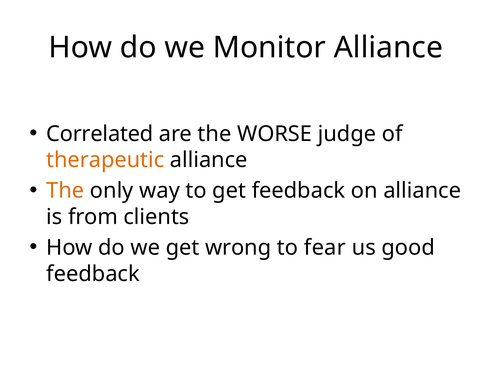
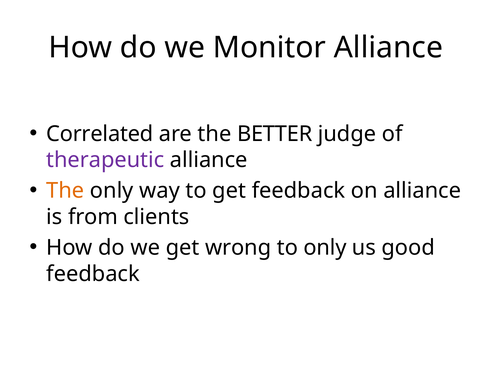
WORSE: WORSE -> BETTER (275, 134)
therapeutic colour: orange -> purple (105, 160)
to fear: fear -> only (325, 248)
